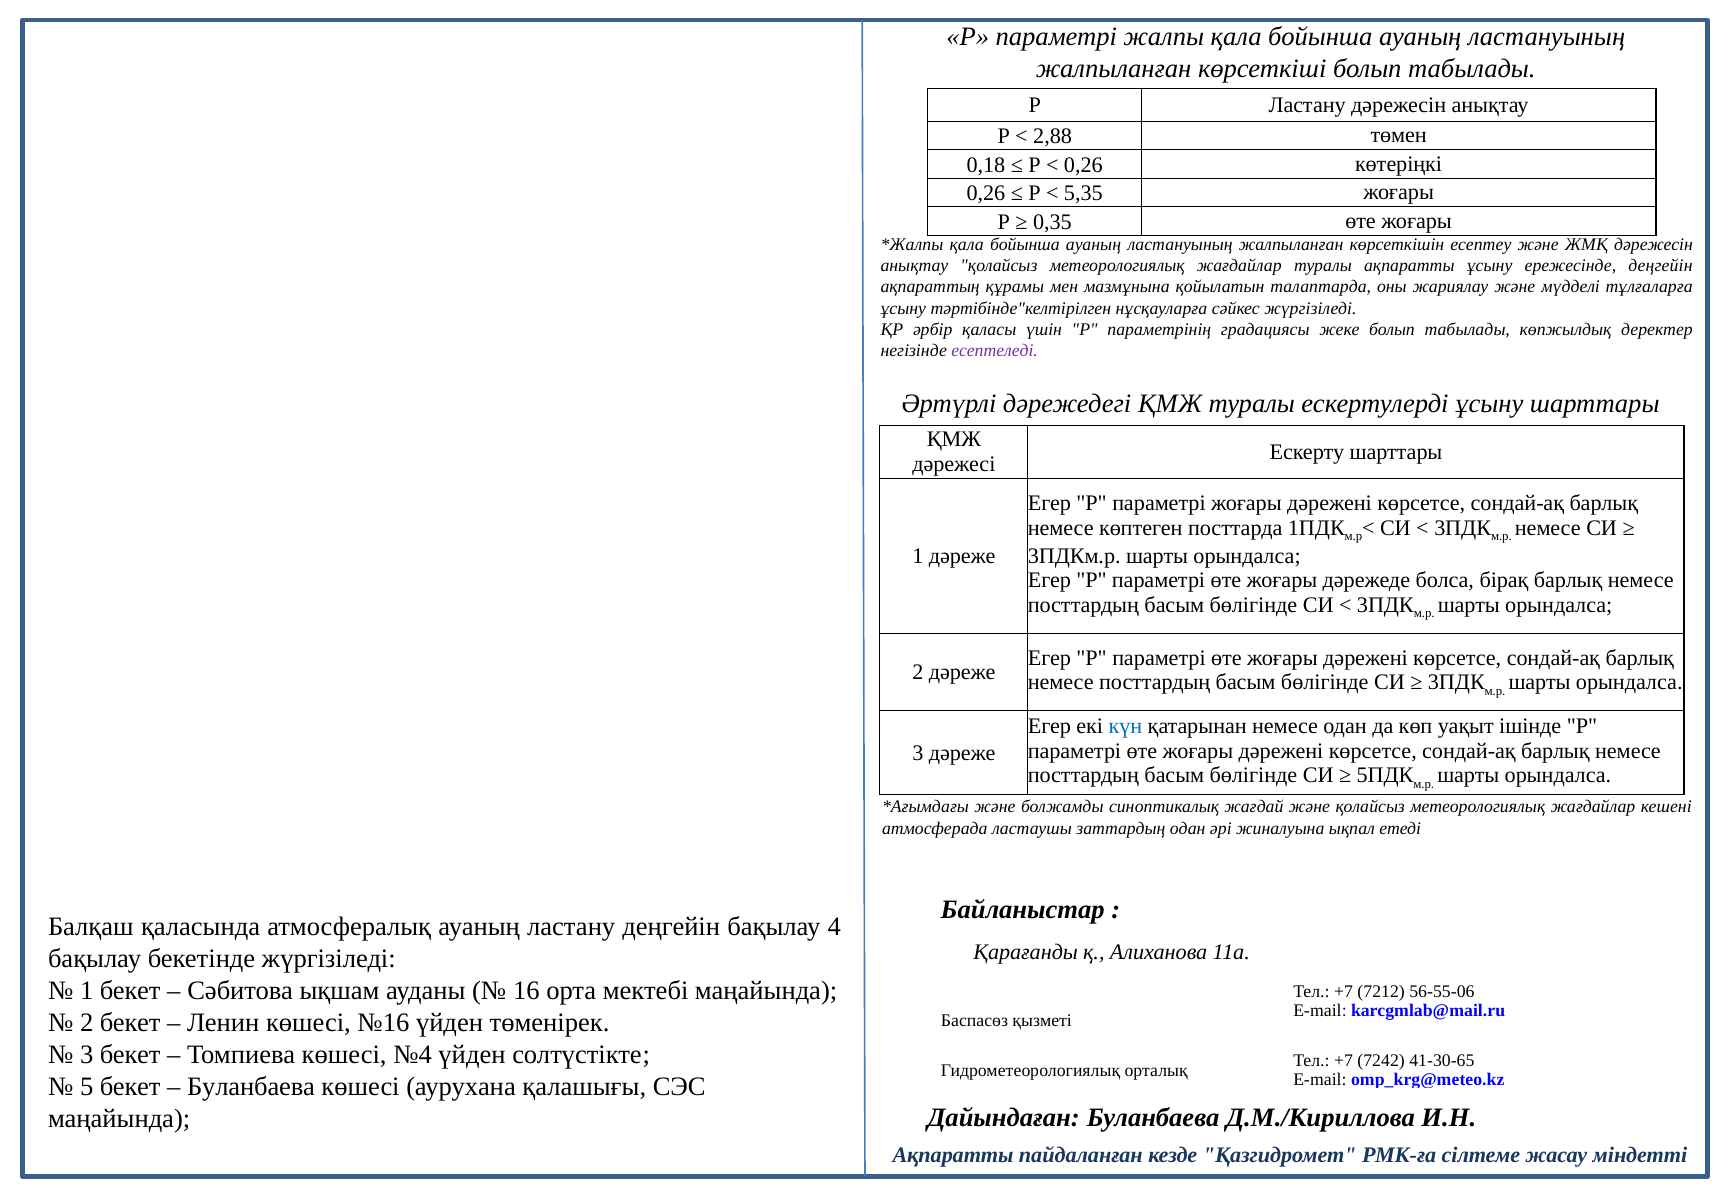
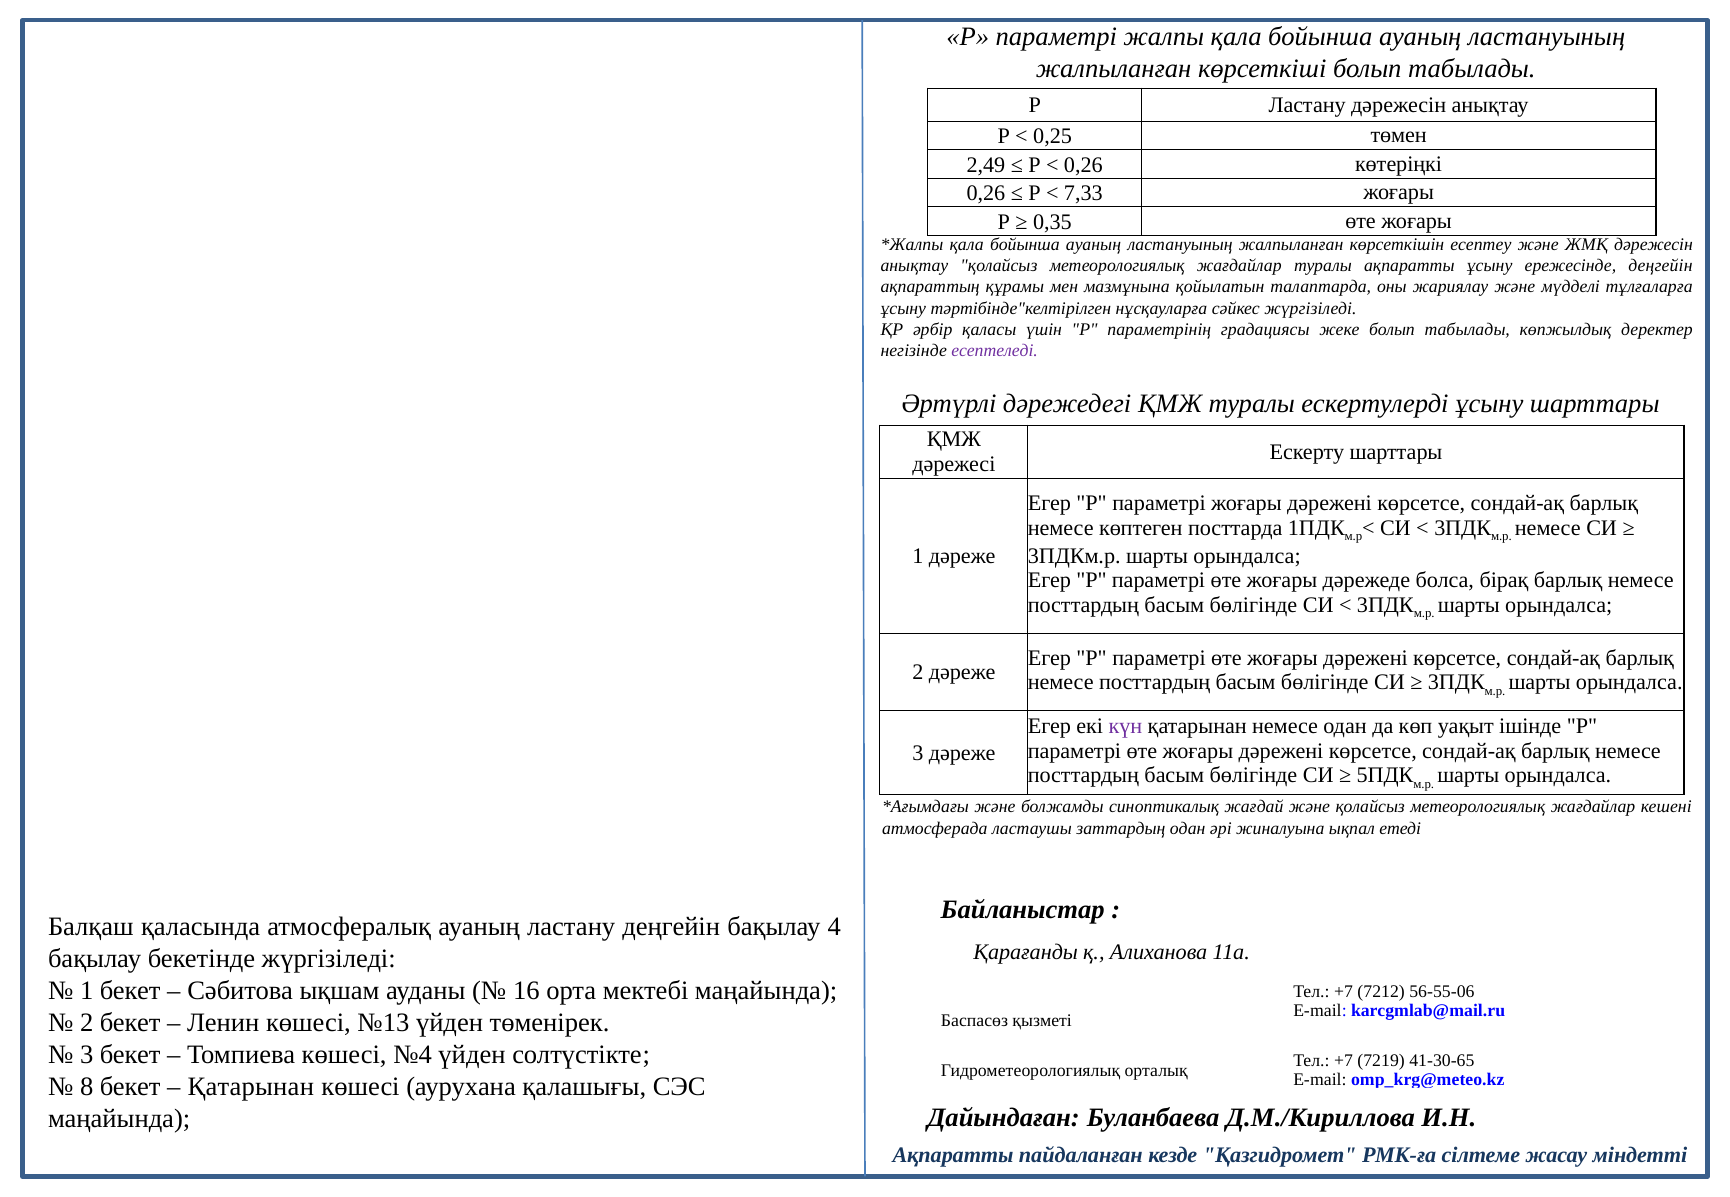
2,88: 2,88 -> 0,25 (1053, 136)
0,18: 0,18 -> 2,49 (986, 165)
5,35: 5,35 -> 7,33 (1083, 194)
күн colour: blue -> purple (1125, 727)
№16: №16 -> №13 (383, 1023)
7242: 7242 -> 7219 (1381, 1061)
5: 5 -> 8 (87, 1087)
Буланбаева: Буланбаева -> Қатарынан (251, 1087)
